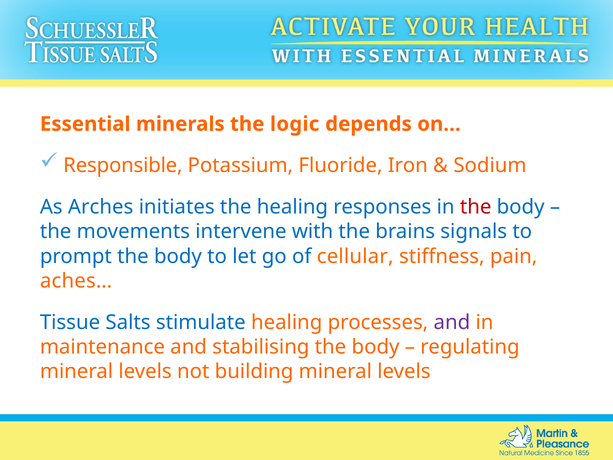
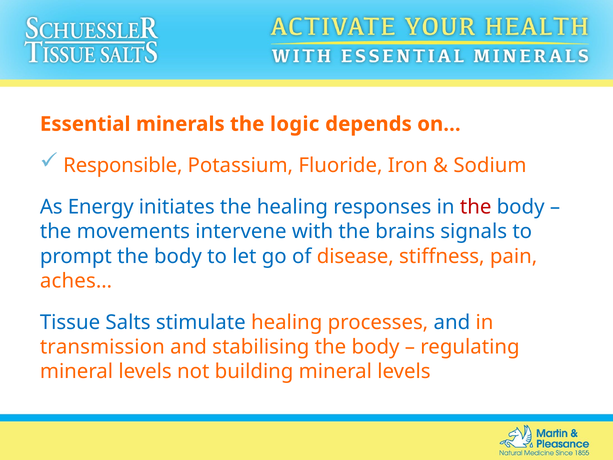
Arches: Arches -> Energy (101, 207)
cellular: cellular -> disease (355, 256)
and colour: purple -> blue (452, 322)
maintenance: maintenance -> transmission (102, 347)
